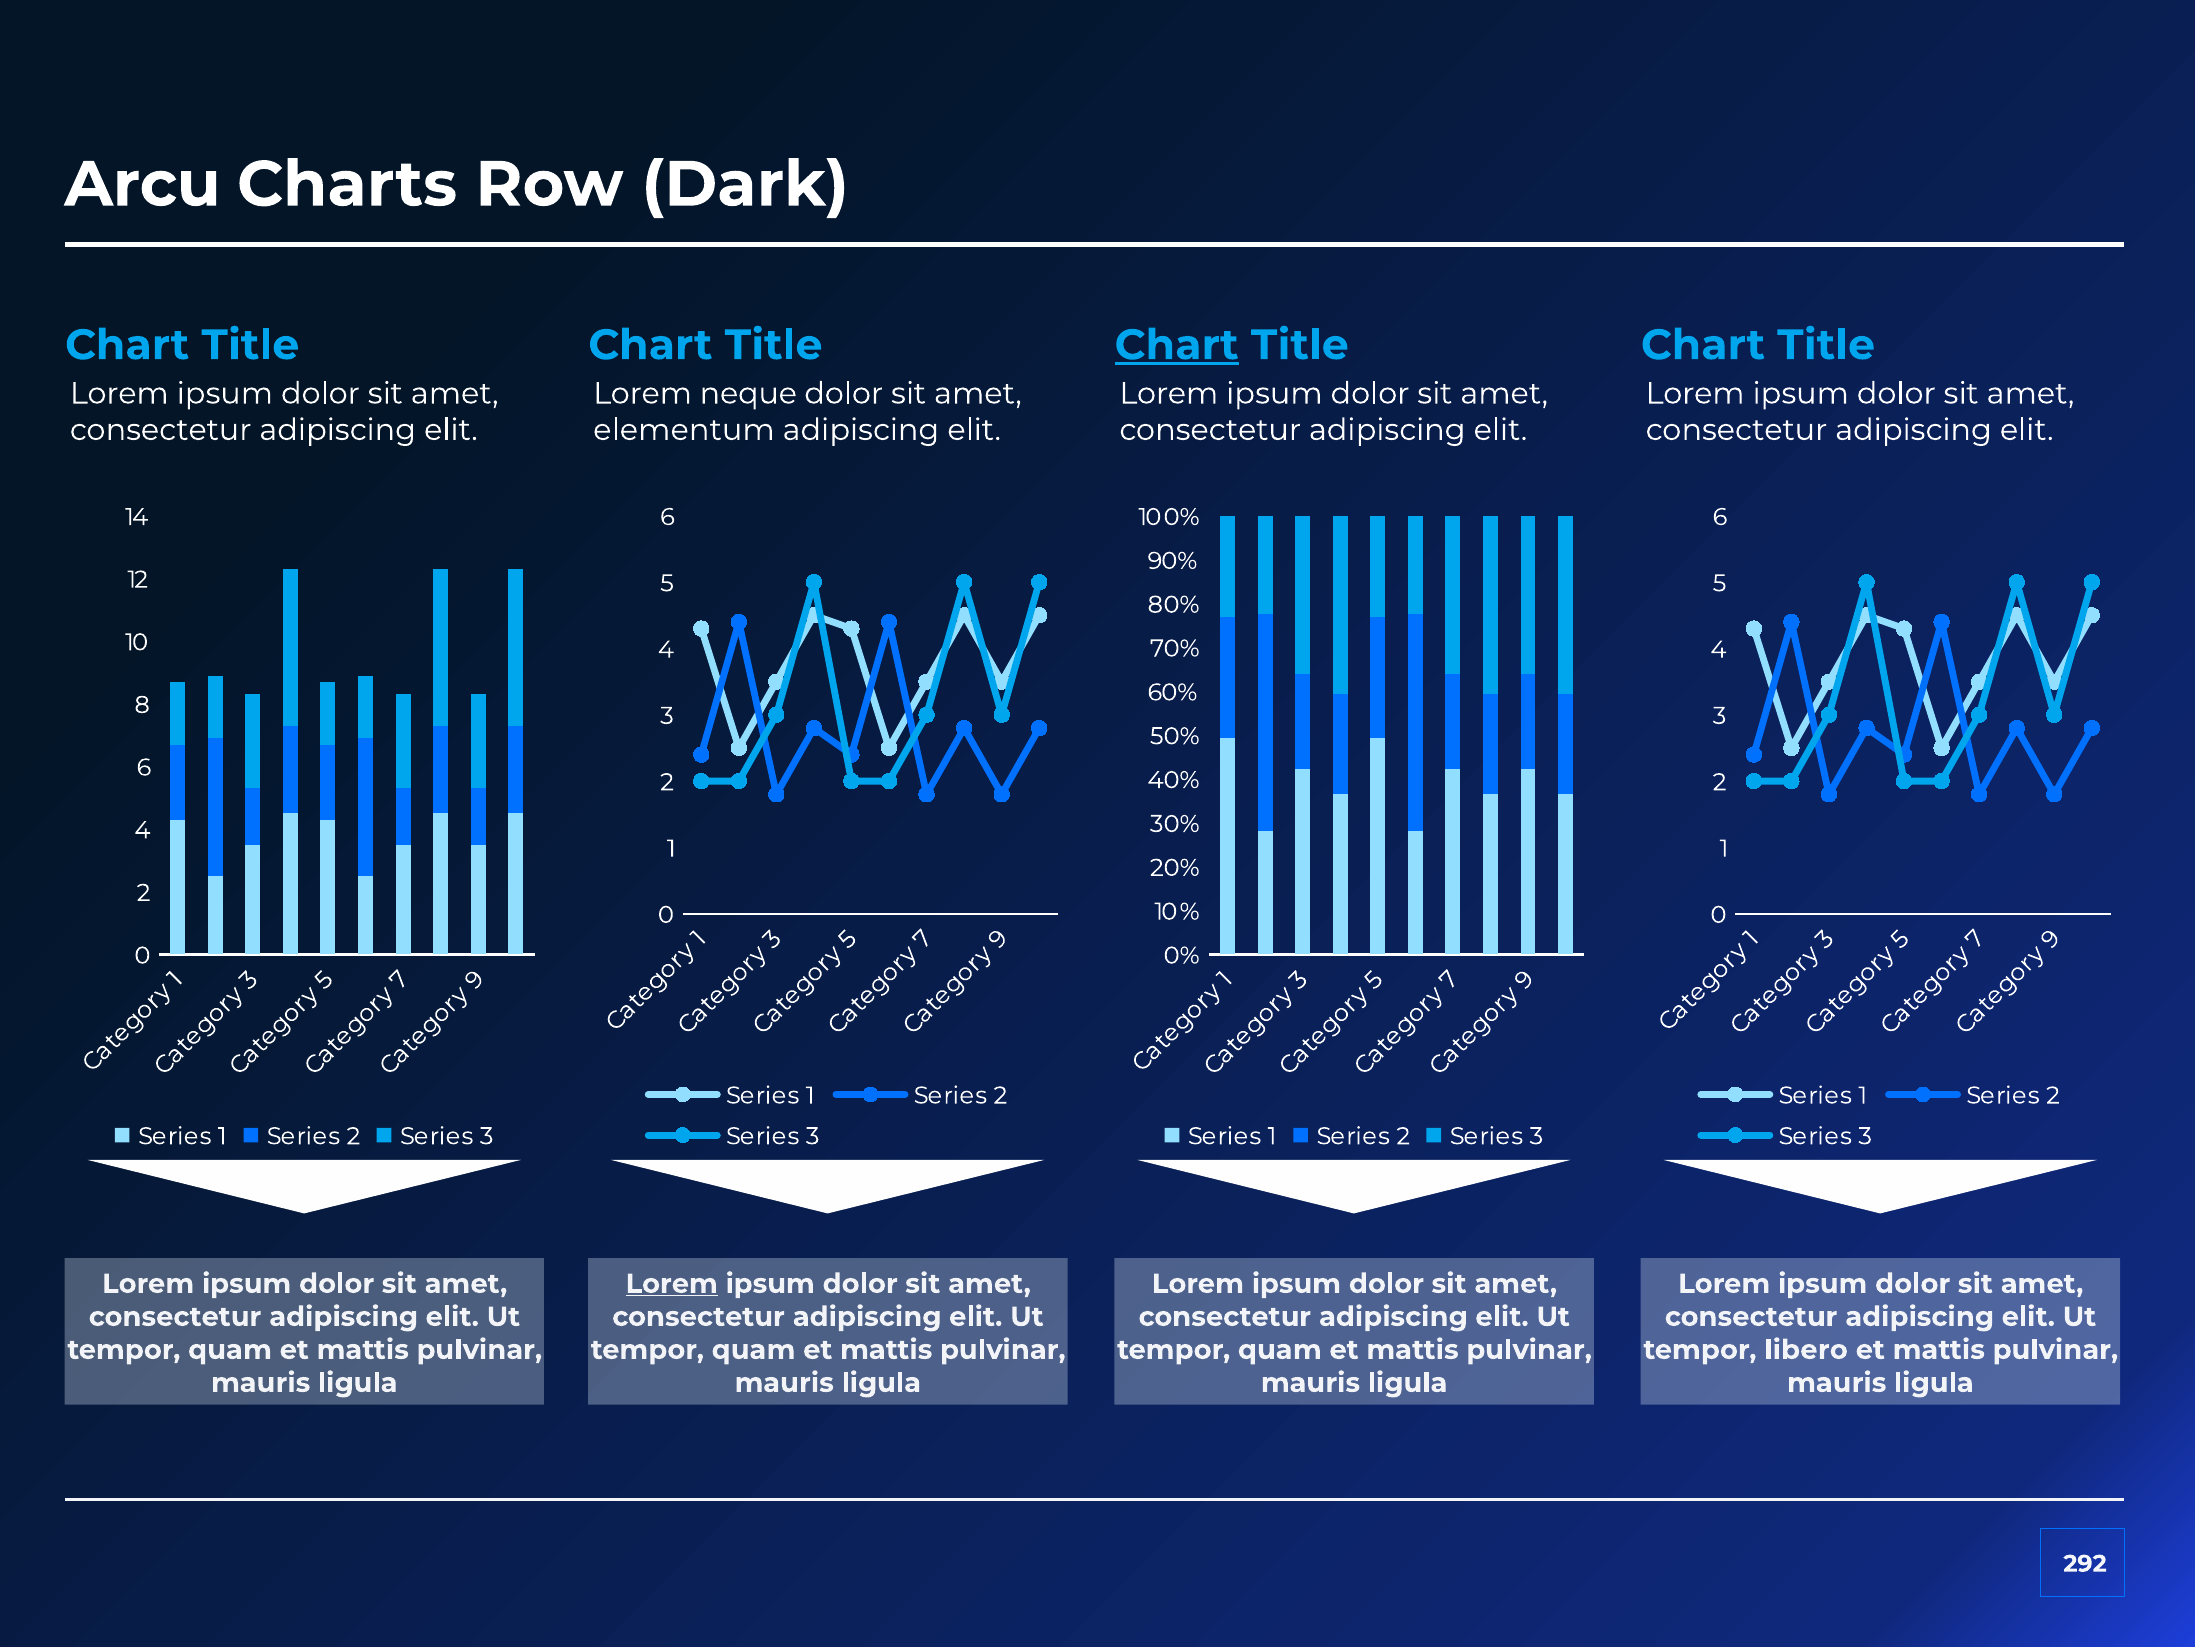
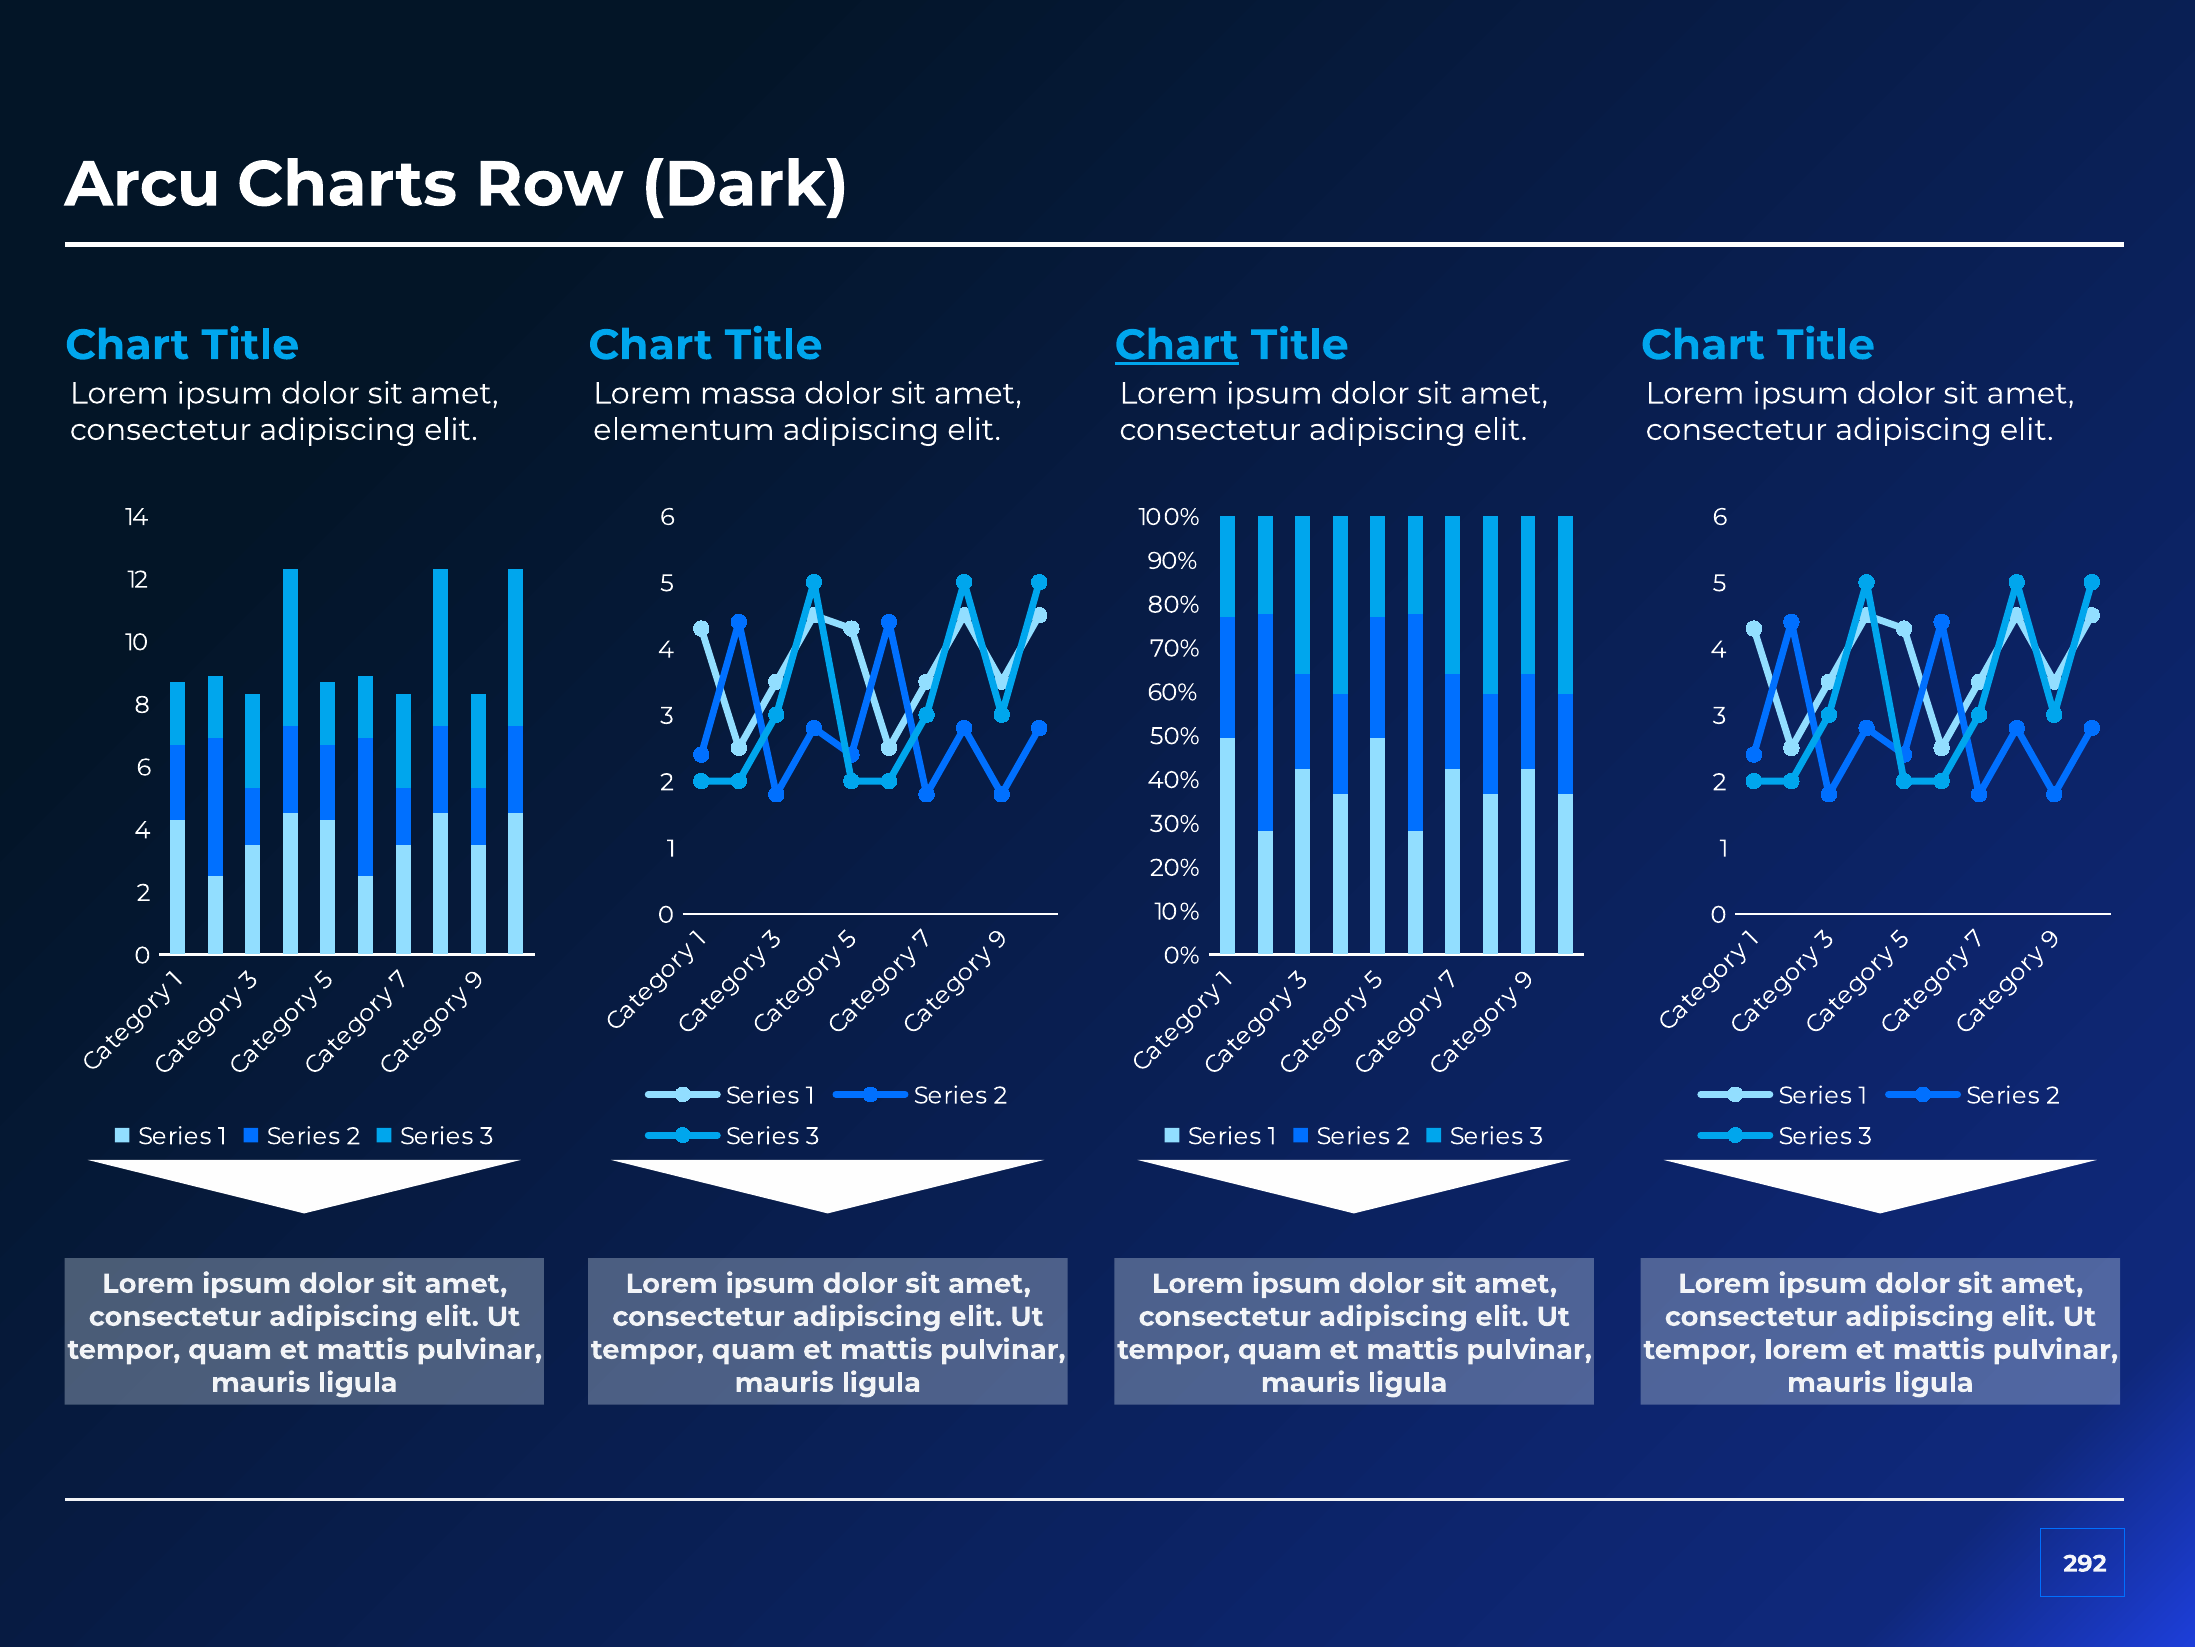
neque: neque -> massa (748, 393)
Lorem underline: present -> none (672, 1283)
tempor libero: libero -> lorem (1806, 1349)
